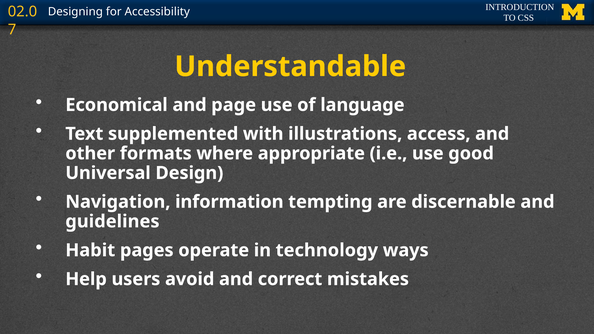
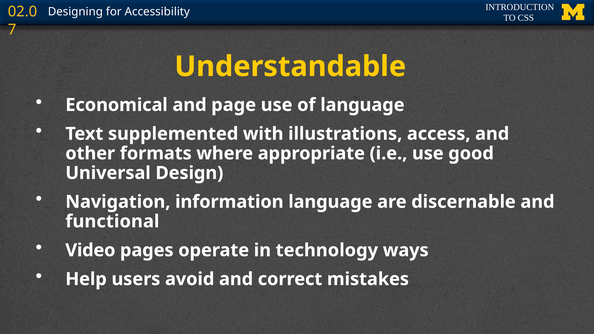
information tempting: tempting -> language (330, 202)
guidelines: guidelines -> functional (112, 222)
Habit: Habit -> Video (90, 250)
